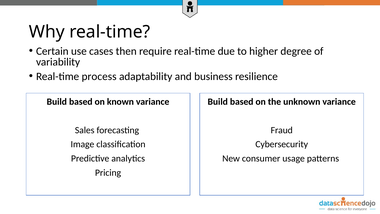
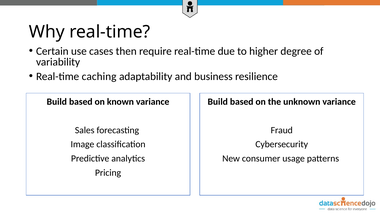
process: process -> caching (99, 76)
